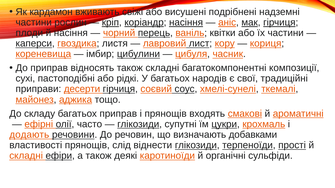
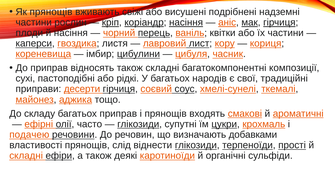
Як кардамон: кардамон -> прянощів (51, 12)
додають: додають -> подачею (29, 135)
